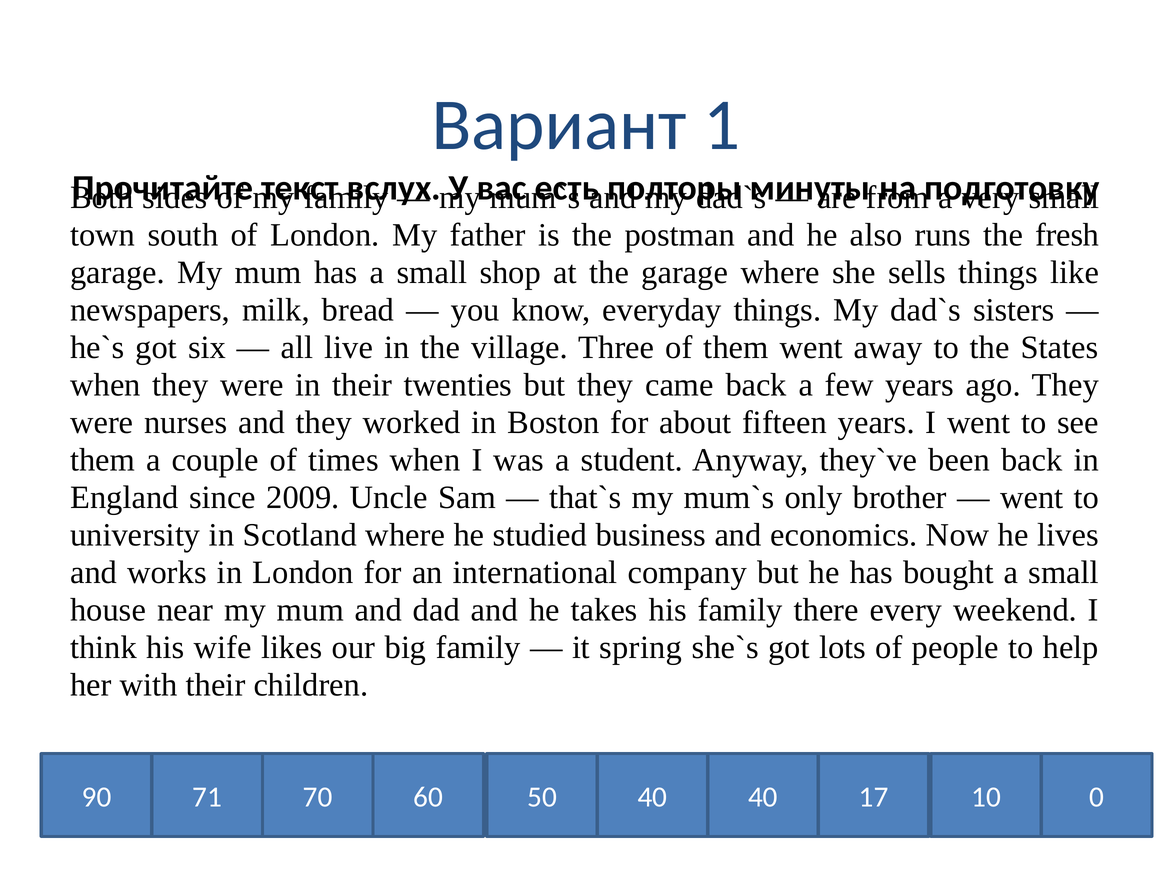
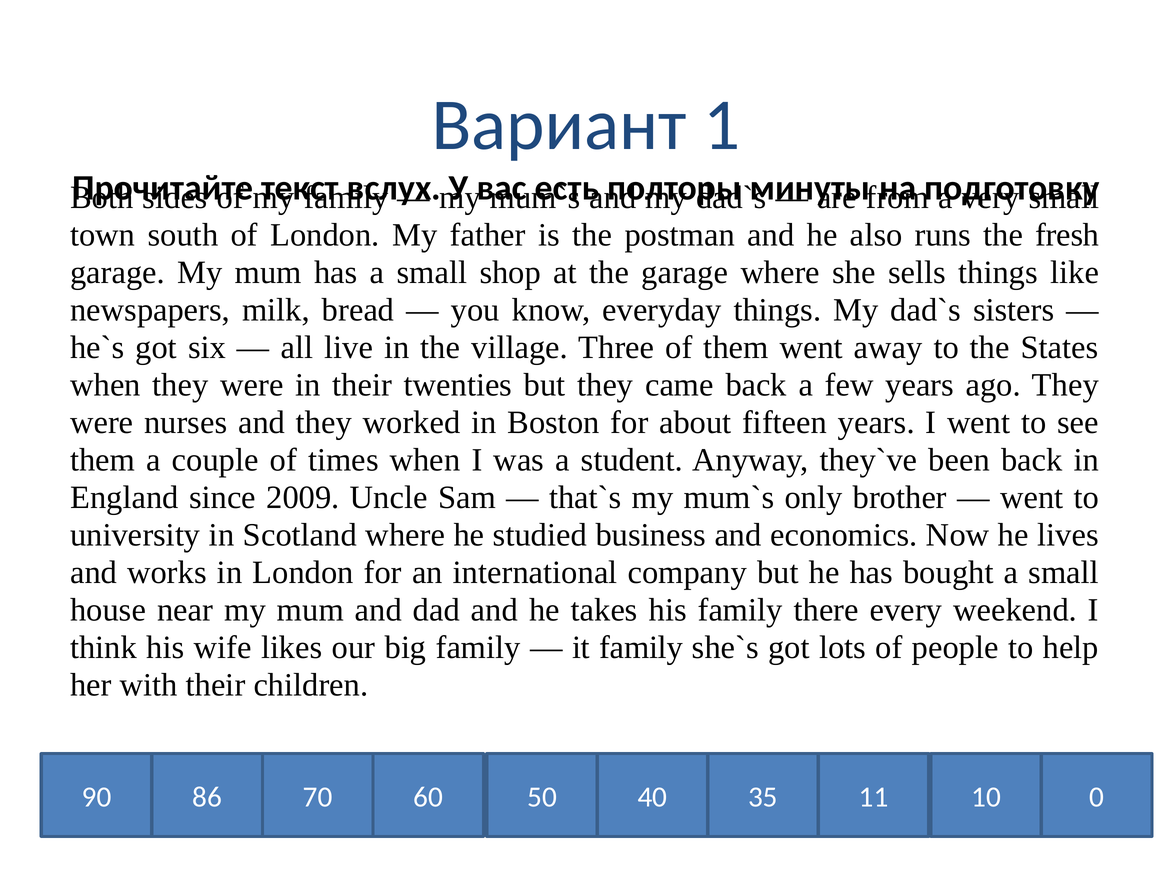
it spring: spring -> family (641, 647)
71: 71 -> 86 (207, 797)
70 40: 40 -> 35 (763, 797)
17: 17 -> 11 (874, 797)
